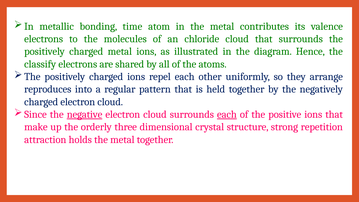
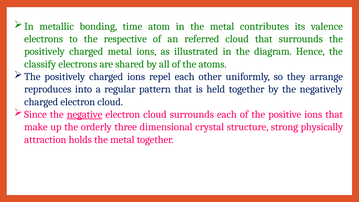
molecules: molecules -> respective (125, 39)
chloride: chloride -> referred (202, 39)
each underline: present -> none (227, 114)
repetition: repetition -> physically (322, 127)
